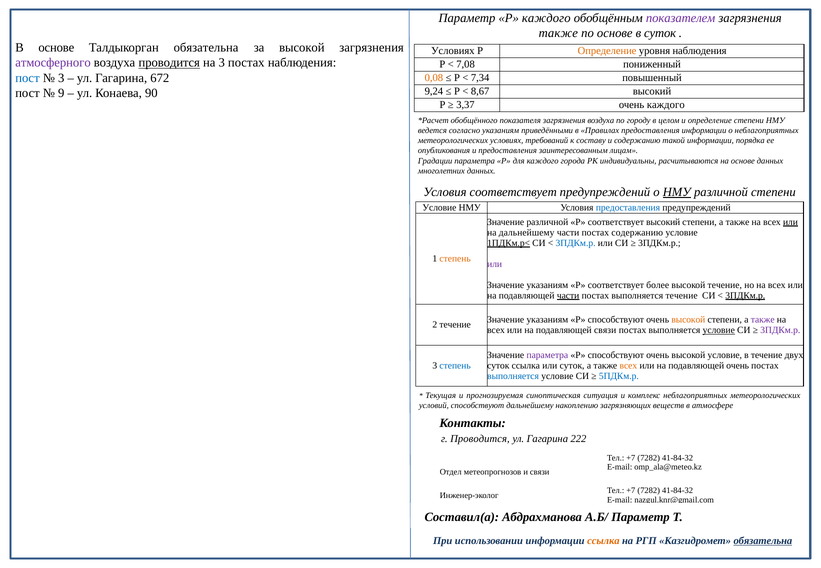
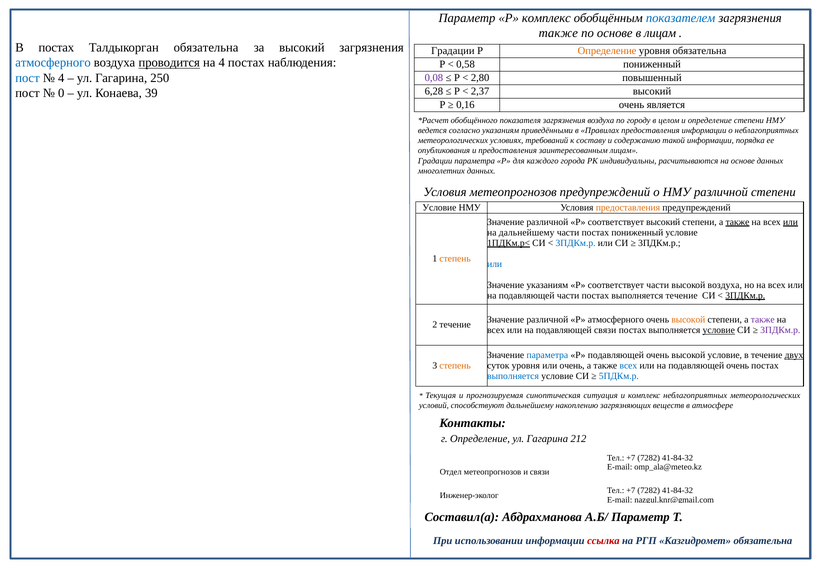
Р каждого: каждого -> комплекс (546, 18)
показателем colour: purple -> blue (681, 18)
в суток: суток -> лицам (660, 33)
В основе: основе -> постах (56, 48)
за высокой: высокой -> высокий (302, 48)
Условиях: Условиях -> Градации (453, 51)
уровня наблюдения: наблюдения -> обязательна (700, 51)
атмосферного colour: purple -> blue (53, 63)
на 3: 3 -> 4 (222, 63)
7,08: 7,08 -> 0,58 (466, 64)
3: 3 -> 4 (61, 78)
672: 672 -> 250 (160, 78)
0,08 colour: orange -> purple (434, 78)
7,34: 7,34 -> 2,80 (480, 78)
9,24: 9,24 -> 6,28 (434, 91)
8,67: 8,67 -> 2,37 (480, 91)
9: 9 -> 0 (61, 93)
90: 90 -> 39 (151, 93)
3,37: 3,37 -> 0,16 (465, 105)
очень каждого: каждого -> является (666, 105)
Условия соответствует: соответствует -> метеопрогнозов (513, 192)
НМУ underline: present -> none (677, 192)
предоставления colour: blue -> orange (628, 208)
также underline: none -> present (738, 222)
постах содержанию: содержанию -> пониженный (637, 233)
или colour: purple -> blue (495, 264)
соответствует более: более -> части (658, 285)
высокой течение: течение -> воздуха (725, 285)
части underline: present -> none (568, 296)
указаниям: указаниям -> различной (547, 320)
способствуют: способствуют -> атмосферного (616, 320)
параметра colour: purple -> blue (547, 356)
способствуют: способствуют -> подавляющей (616, 356)
двух underline: none -> present (794, 356)
степень colour: blue -> orange (455, 366)
суток ссылка: ссылка -> уровня (526, 366)
или суток: суток -> очень (572, 366)
всех colour: orange -> blue (628, 366)
г Проводится: Проводится -> Определение (480, 439)
222: 222 -> 212 (578, 439)
ссылка colour: orange -> red (603, 541)
обязательна underline: present -> none (763, 541)
